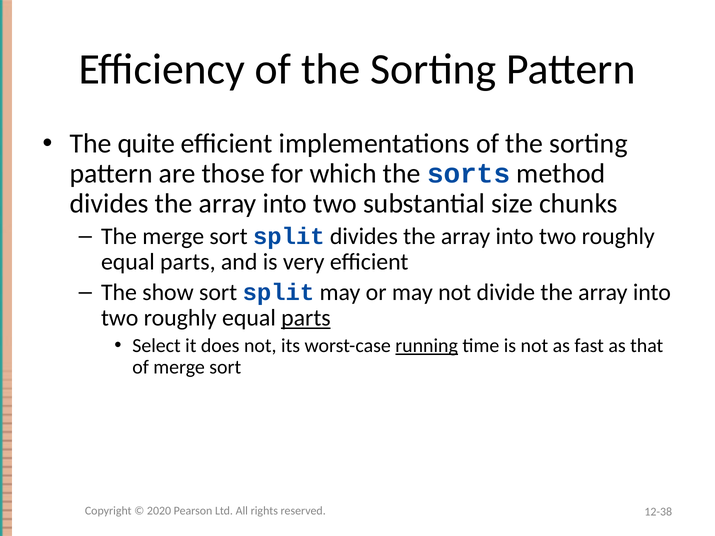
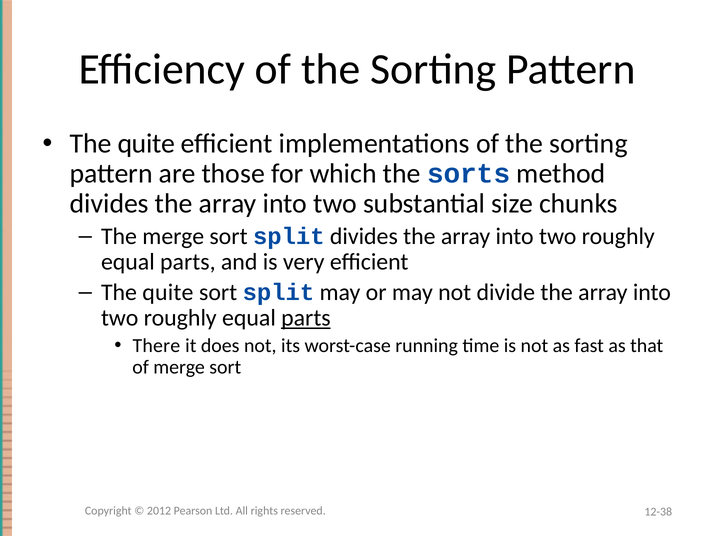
show: show -> quite (168, 293)
Select: Select -> There (156, 346)
running underline: present -> none (427, 346)
2020: 2020 -> 2012 (159, 511)
